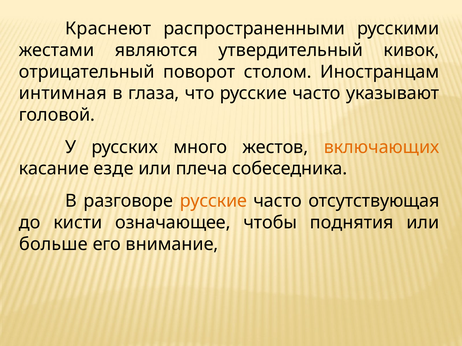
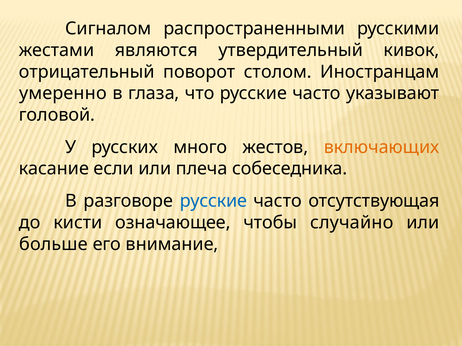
Краснеют: Краснеют -> Сигналом (108, 29)
интимная: интимная -> умеренно (63, 93)
езде: езде -> если (114, 169)
русские colour: orange -> blue (213, 201)
поднятия: поднятия -> случайно (352, 223)
